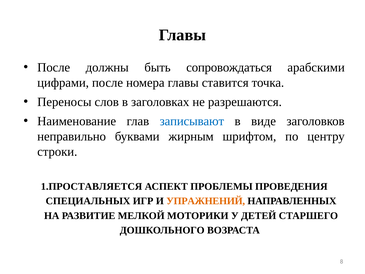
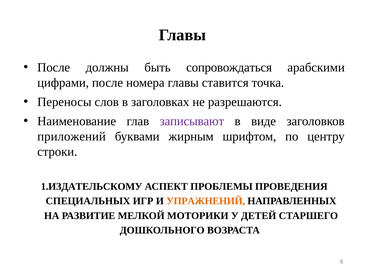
записывают colour: blue -> purple (192, 121)
неправильно: неправильно -> приложений (72, 136)
1.ПРОСТАВЛЯЕТСЯ: 1.ПРОСТАВЛЯЕТСЯ -> 1.ИЗДАТЕЛЬСКОМУ (92, 186)
